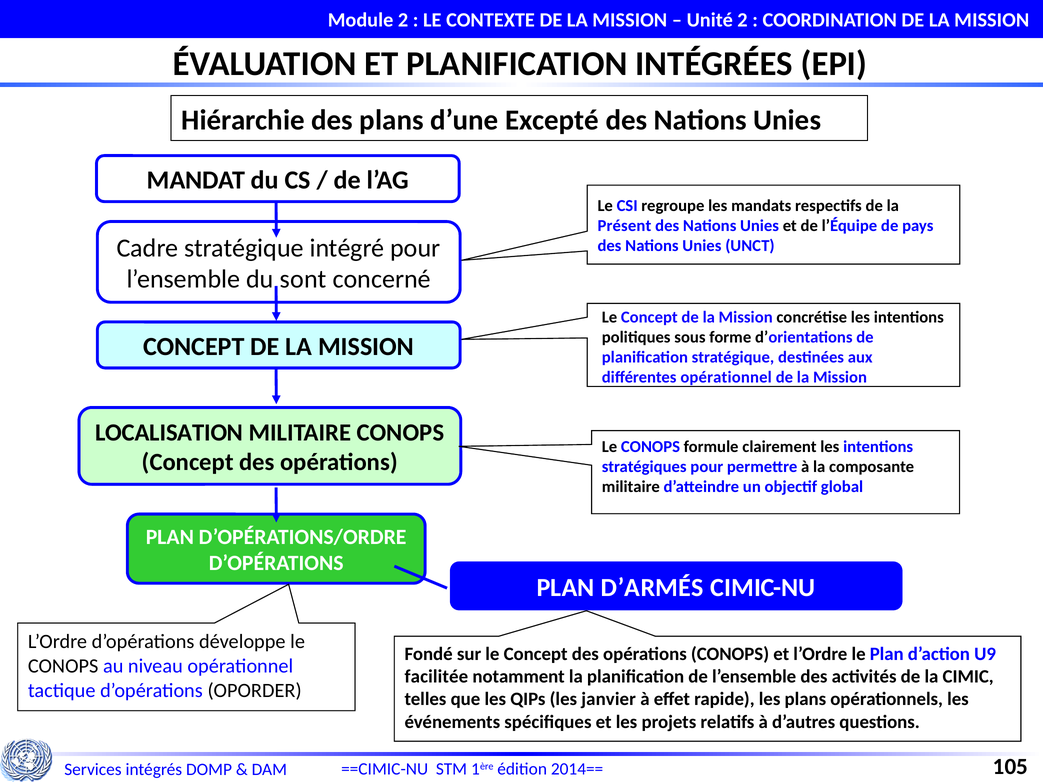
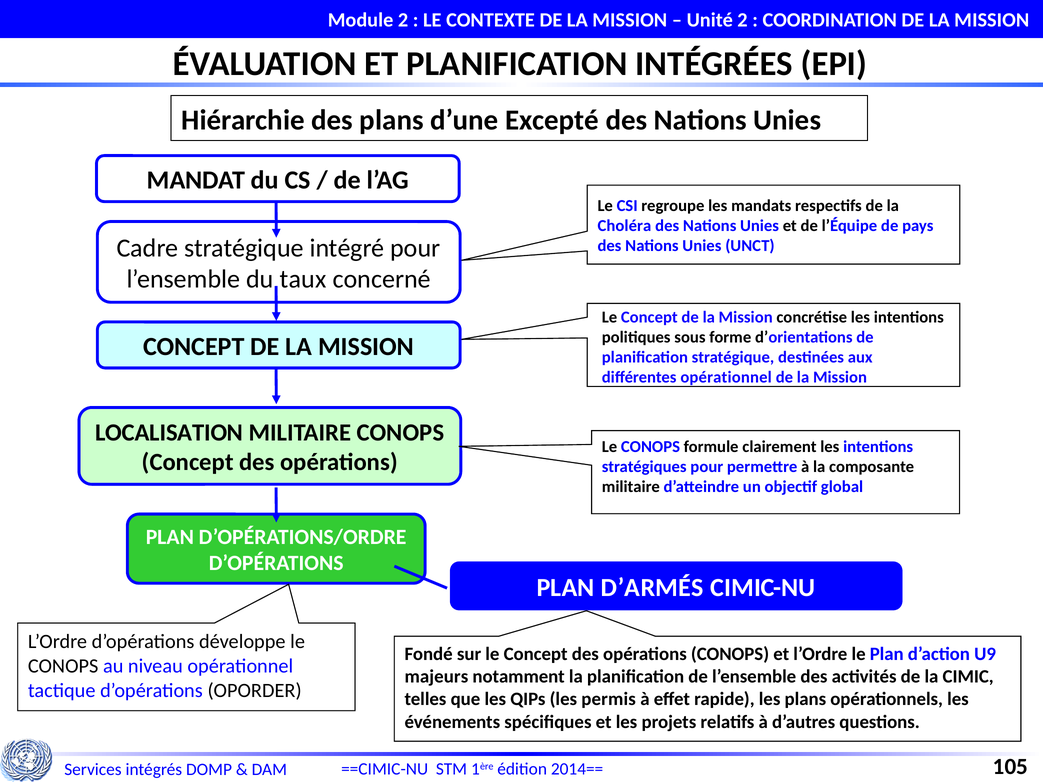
Présent: Présent -> Choléra (624, 226)
sont: sont -> taux (303, 279)
facilitée: facilitée -> majeurs (436, 677)
janvier: janvier -> permis (609, 699)
